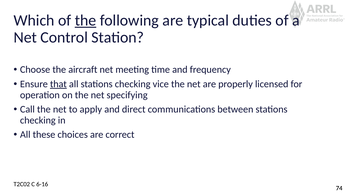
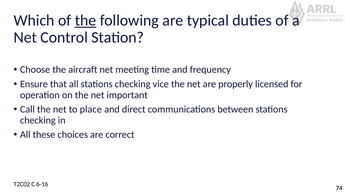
that underline: present -> none (58, 84)
specifying: specifying -> important (127, 95)
apply: apply -> place (91, 109)
